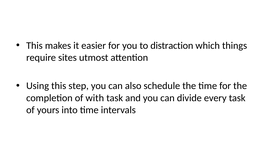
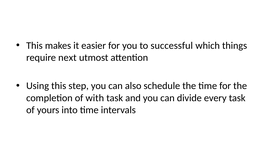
distraction: distraction -> successful (172, 46)
sites: sites -> next (67, 58)
